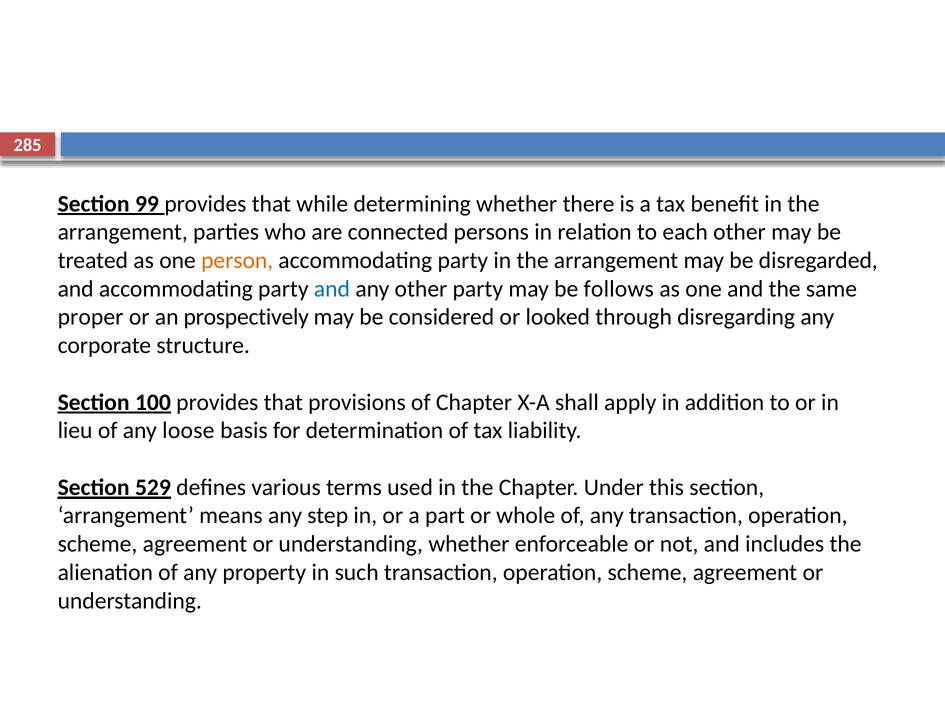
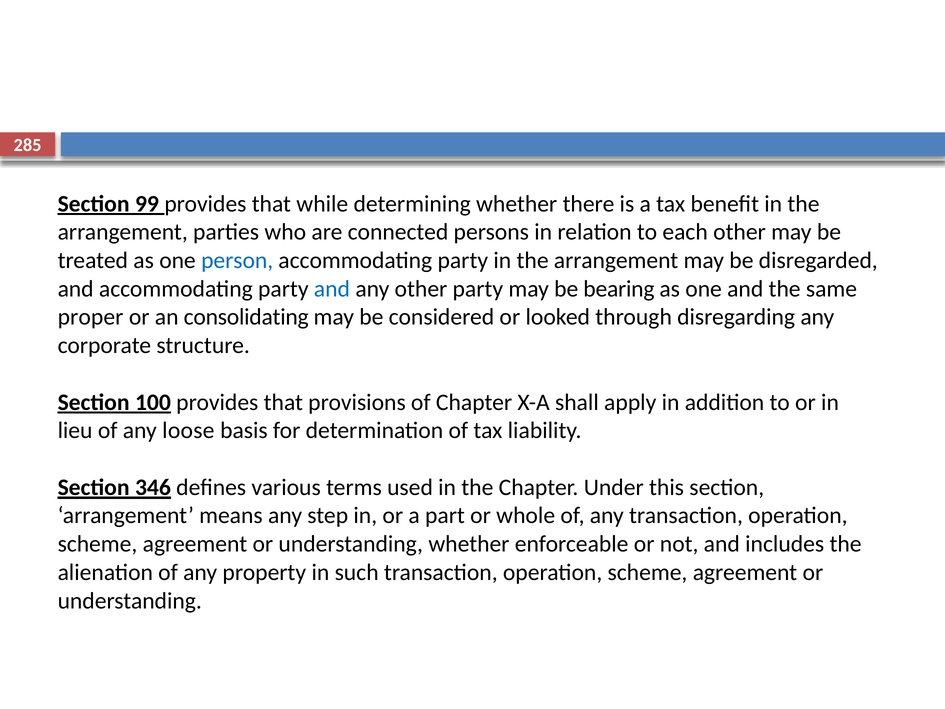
person colour: orange -> blue (237, 260)
follows: follows -> bearing (619, 289)
prospectively: prospectively -> consolidating (246, 317)
529: 529 -> 346 (153, 487)
